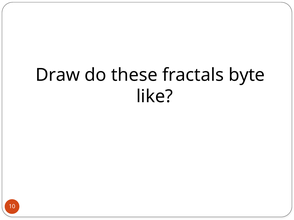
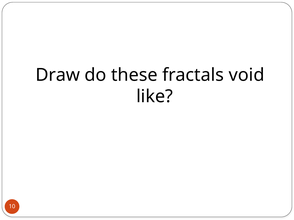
byte: byte -> void (247, 75)
